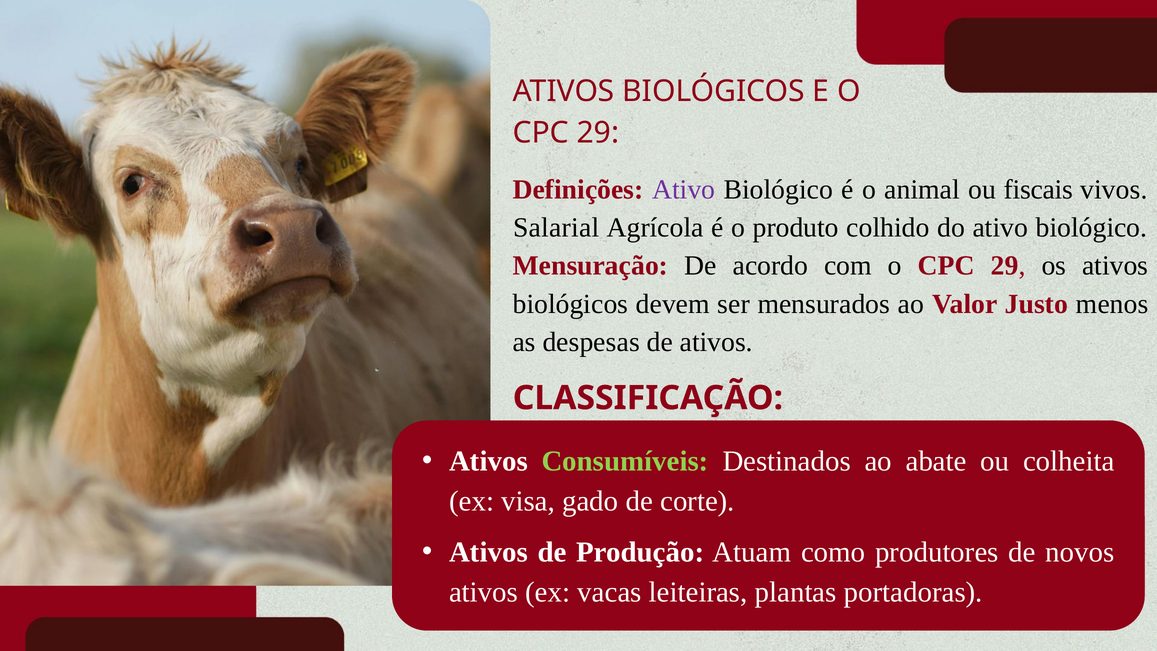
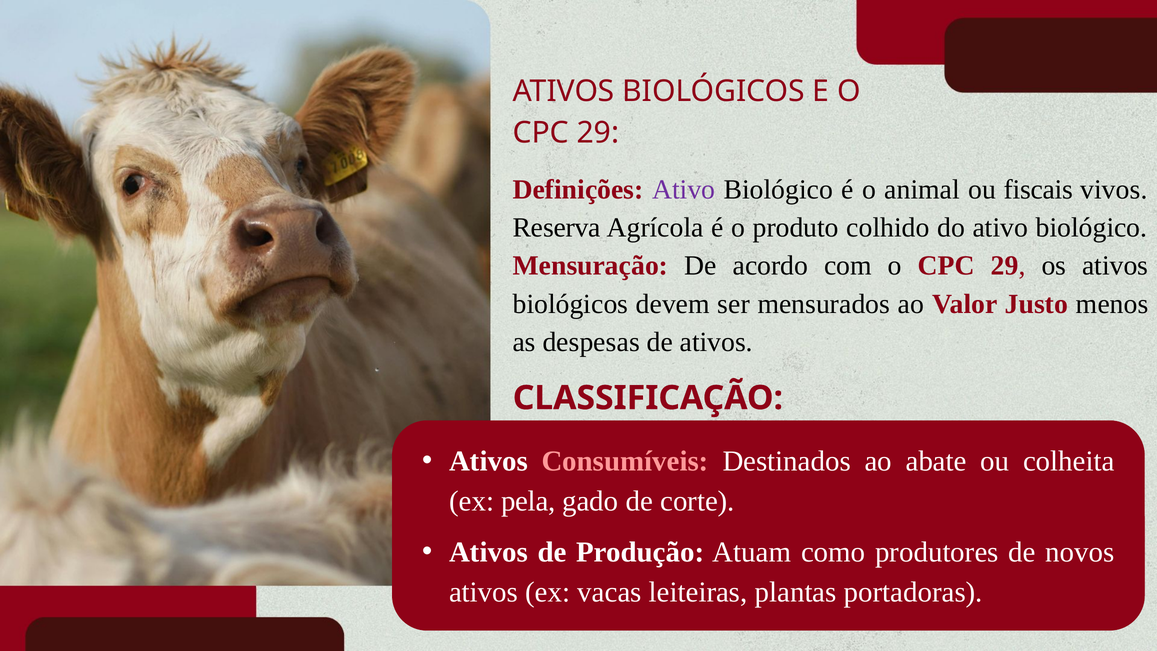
Salarial: Salarial -> Reserva (557, 228)
Consumíveis colour: light green -> pink (625, 461)
visa: visa -> pela (528, 501)
